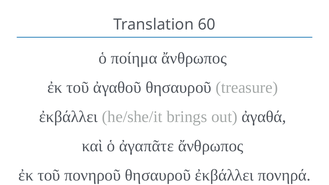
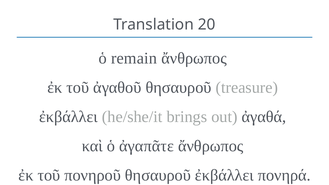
60: 60 -> 20 (207, 24)
ποίημα: ποίημα -> remain (134, 58)
